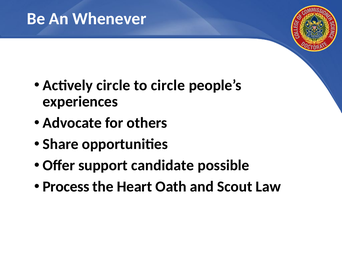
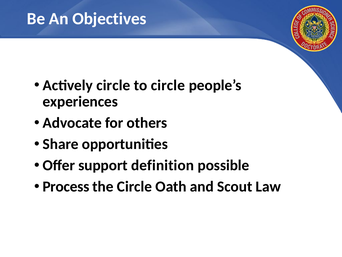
Whenever: Whenever -> Objectives (109, 19)
candidate: candidate -> definition (163, 165)
the Heart: Heart -> Circle (134, 186)
